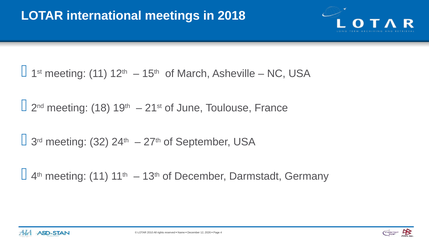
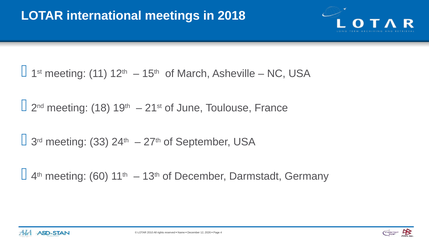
32: 32 -> 33 (99, 142)
4th meeting 11: 11 -> 60 (99, 177)
